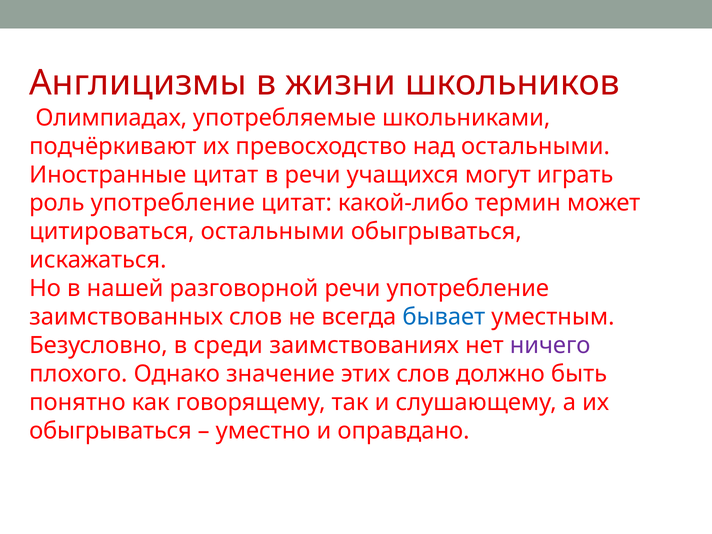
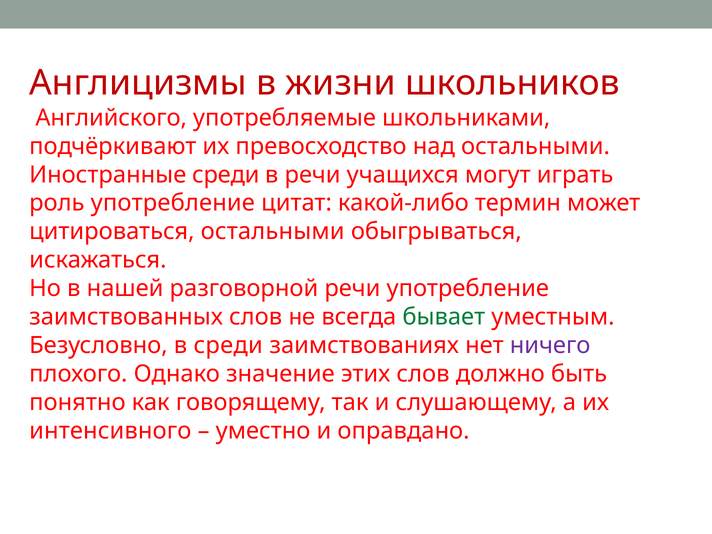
Олимпиадах: Олимпиадах -> Английского (111, 118)
Иностранные цитат: цитат -> среди (226, 175)
бывает colour: blue -> green (444, 317)
обыгрываться: обыгрываться -> интенсивного (110, 431)
